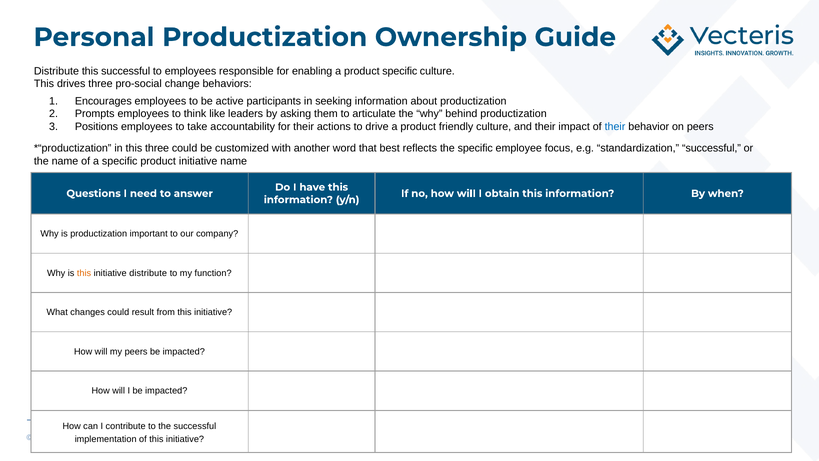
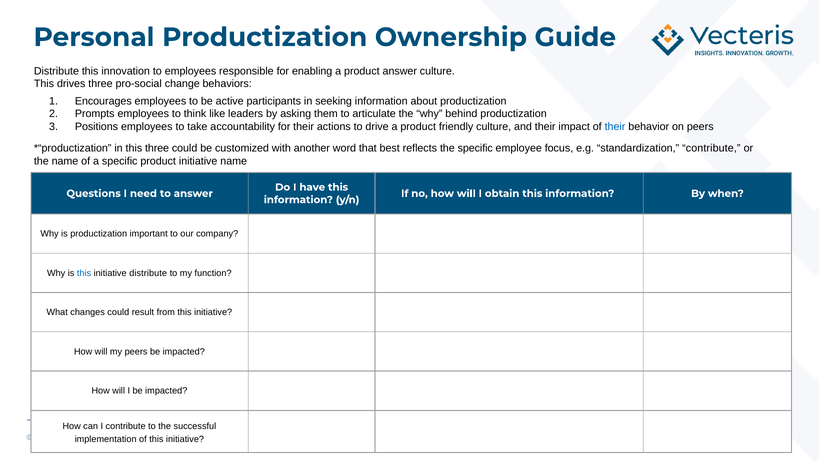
this successful: successful -> innovation (126, 71)
product specific: specific -> answer (400, 71)
standardization successful: successful -> contribute (711, 148)
this colour: orange -> blue (84, 273)
